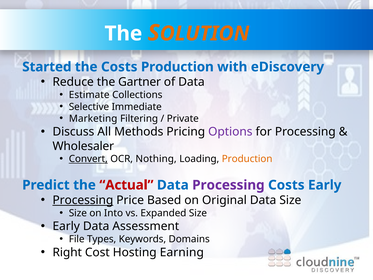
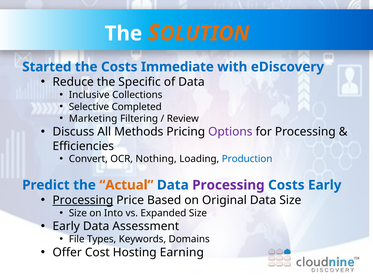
Costs Production: Production -> Immediate (177, 67)
Gartner: Gartner -> Specific (140, 82)
Estimate: Estimate -> Inclusive (89, 95)
Immediate: Immediate -> Completed (137, 107)
Private: Private -> Review (183, 118)
Wholesaler: Wholesaler -> Efficiencies (83, 146)
Convert underline: present -> none (88, 159)
Production colour: orange -> blue (247, 159)
Actual colour: red -> orange (126, 185)
Right: Right -> Offer (67, 252)
